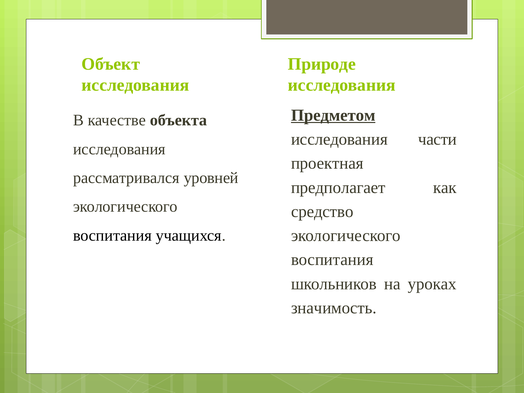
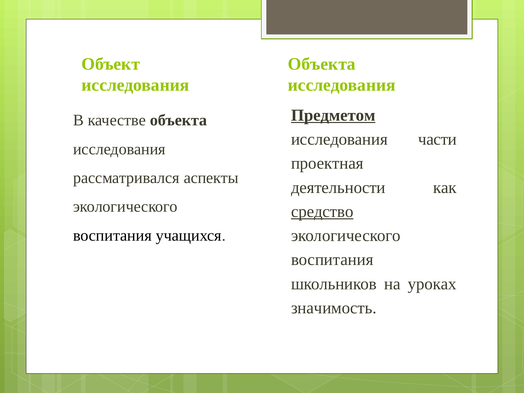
Природе: Природе -> Объекта (322, 64)
уровней: уровней -> аспекты (211, 178)
предполагает: предполагает -> деятельности (338, 188)
средство underline: none -> present (322, 212)
